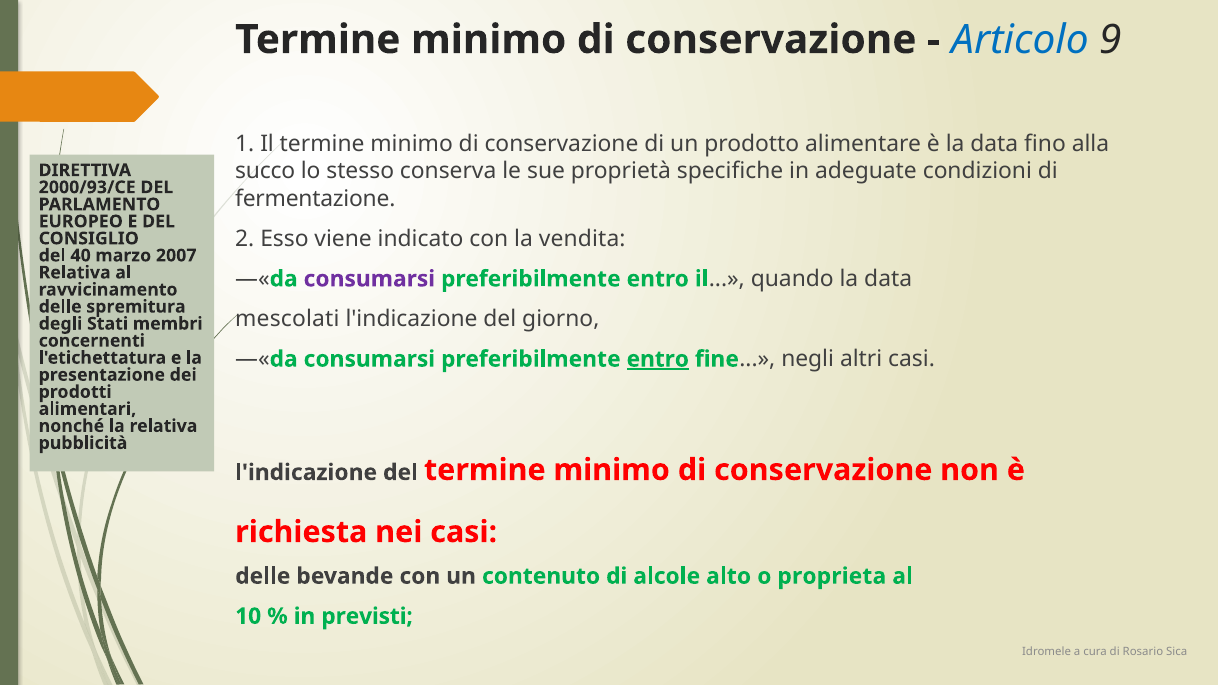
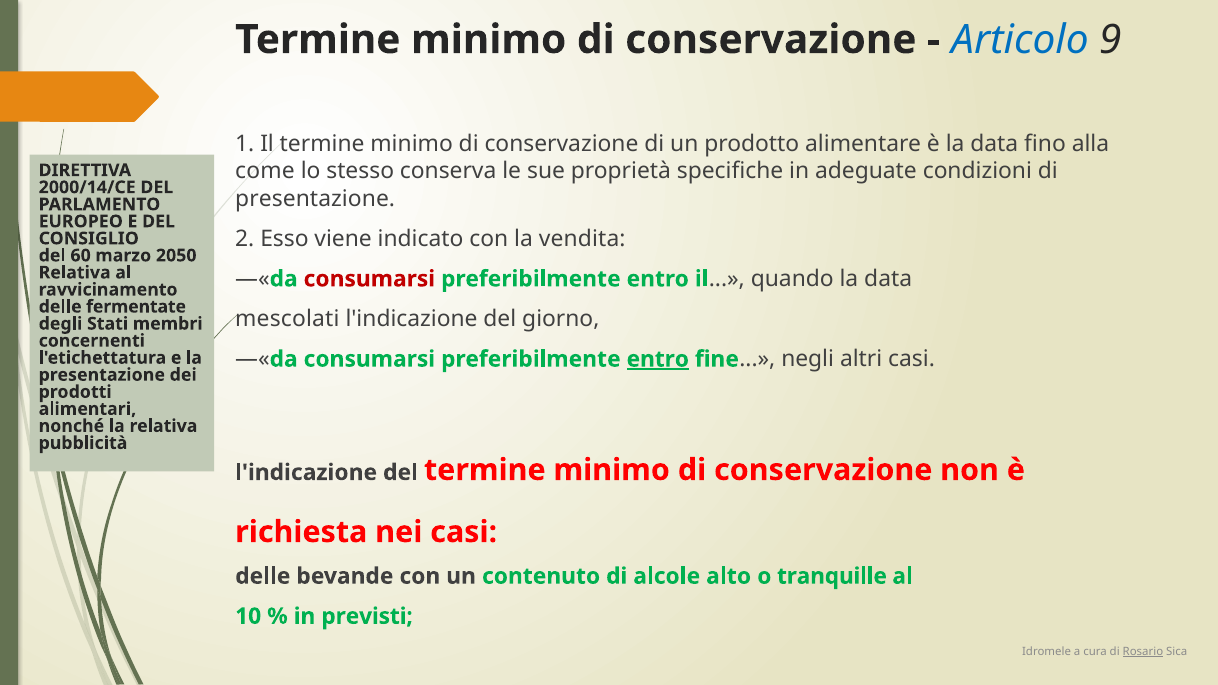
succo: succo -> come (265, 171)
2000/93/CE: 2000/93/CE -> 2000/14/CE (87, 187)
fermentazione: fermentazione -> presentazione (315, 199)
40: 40 -> 60 (81, 256)
2007: 2007 -> 2050 (176, 256)
consumarsi colour: purple -> red (369, 279)
spremitura: spremitura -> fermentate (136, 307)
proprieta: proprieta -> tranquille (832, 576)
Rosario underline: none -> present (1143, 652)
